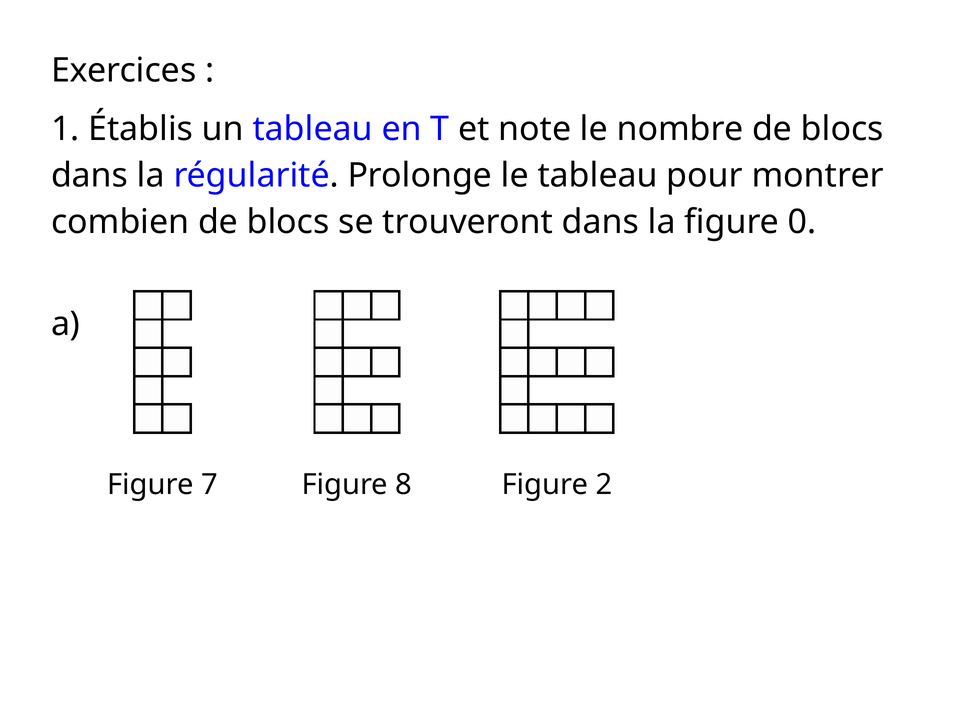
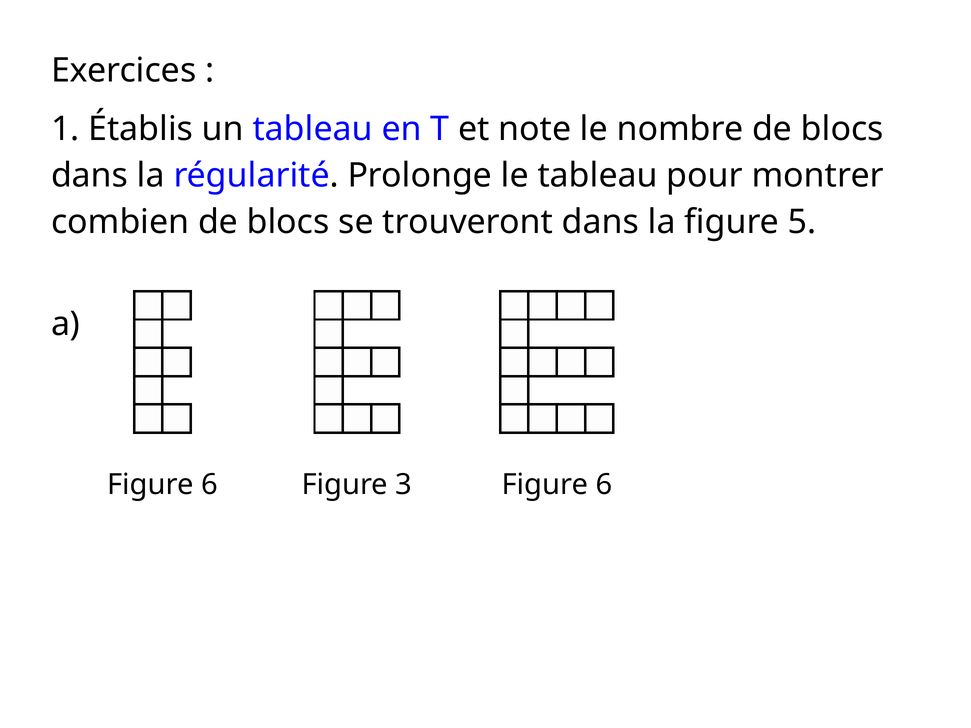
0: 0 -> 5 (802, 222)
7: 7 -> 6 (210, 485)
8: 8 -> 3 (404, 485)
2: 2 -> 6 (604, 485)
